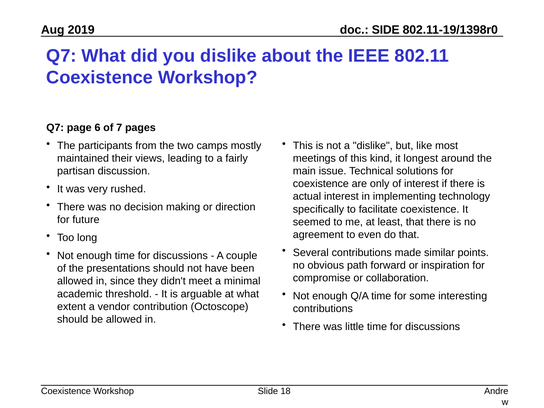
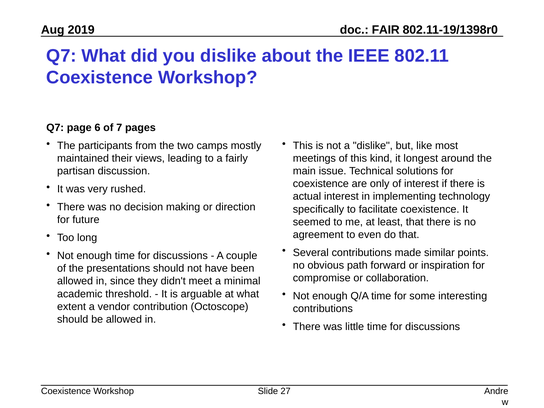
SIDE: SIDE -> FAIR (386, 30)
18: 18 -> 27 (286, 391)
